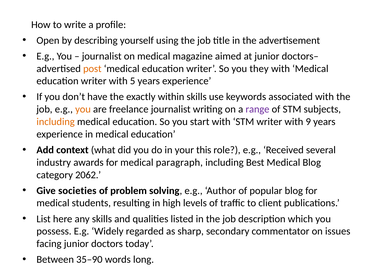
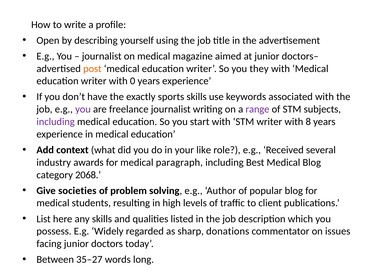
5: 5 -> 0 (133, 81)
within: within -> sports (171, 97)
you colour: orange -> purple (83, 109)
including colour: orange -> purple (56, 122)
9: 9 -> 8 (308, 122)
this: this -> like (204, 150)
2062: 2062 -> 2068 (88, 175)
secondary: secondary -> donations (228, 232)
35–90: 35–90 -> 35–27 (89, 260)
